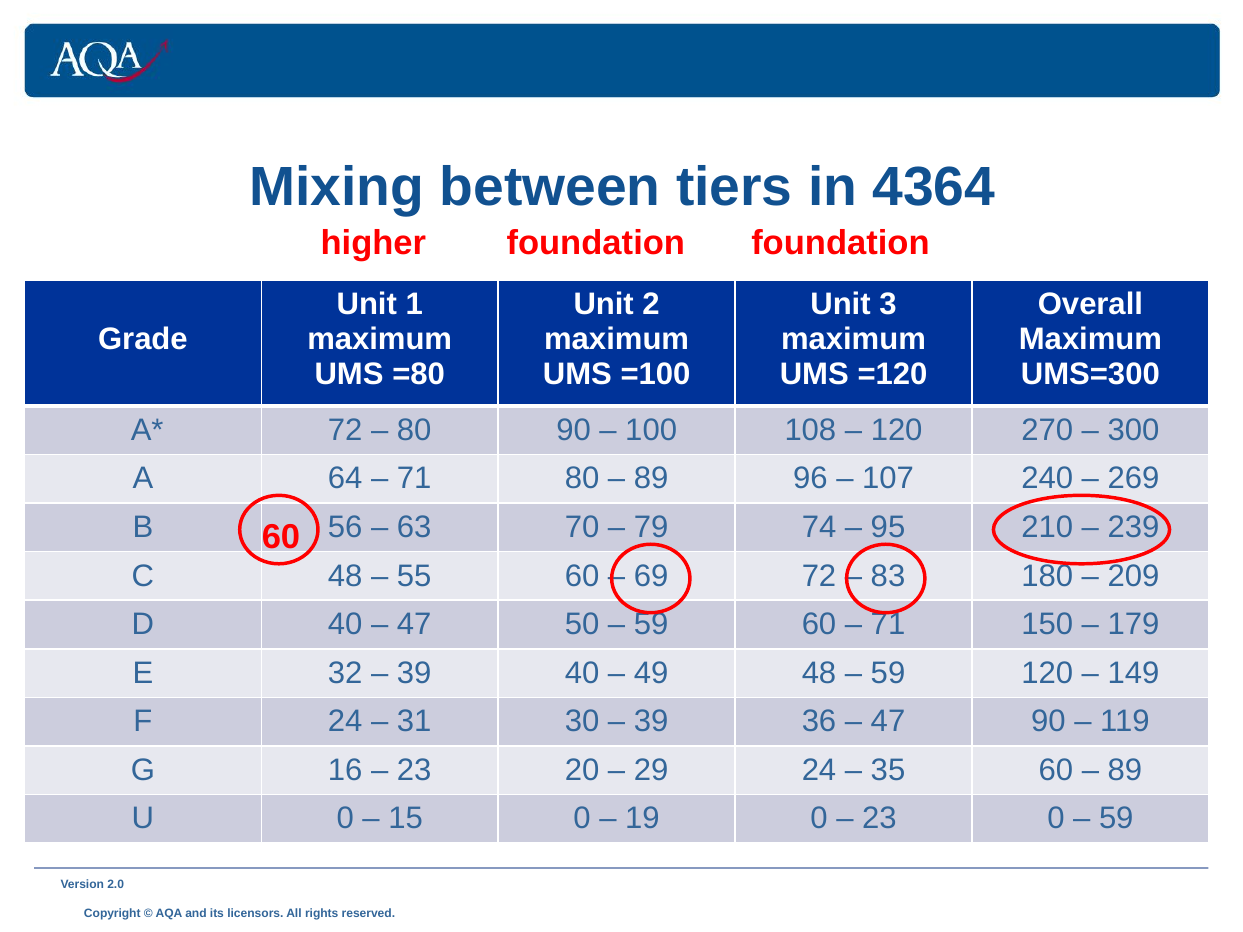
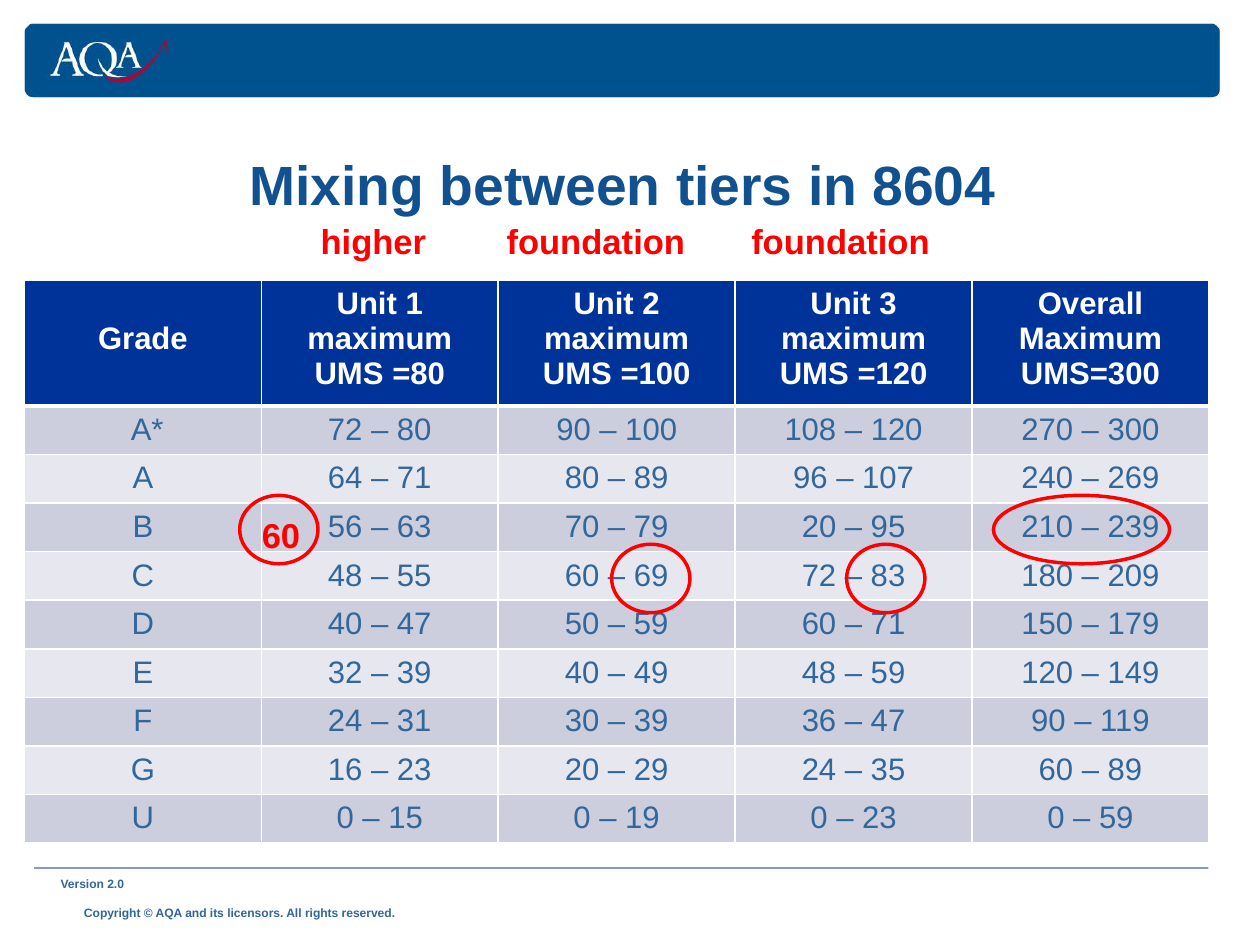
4364: 4364 -> 8604 (934, 187)
79 74: 74 -> 20 (819, 527)
